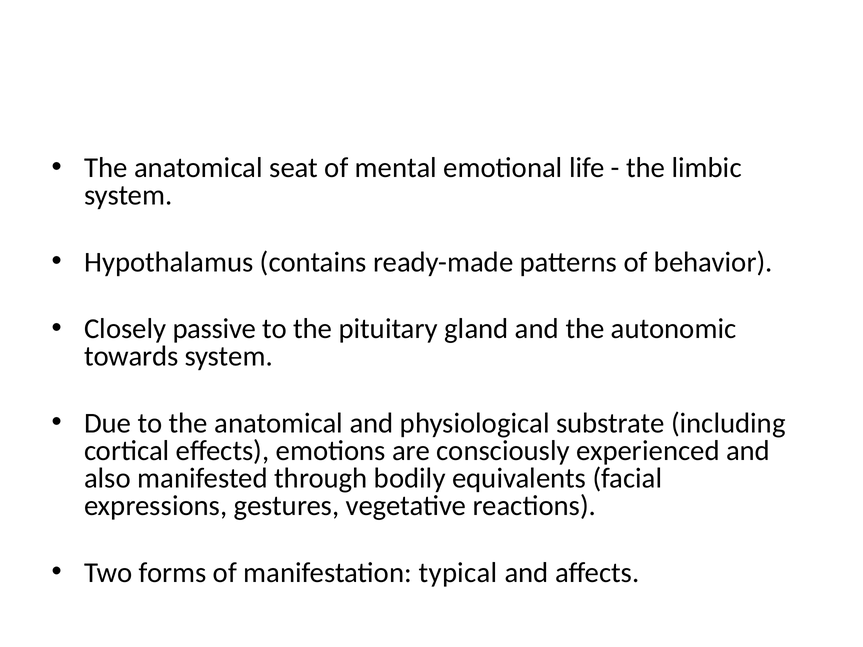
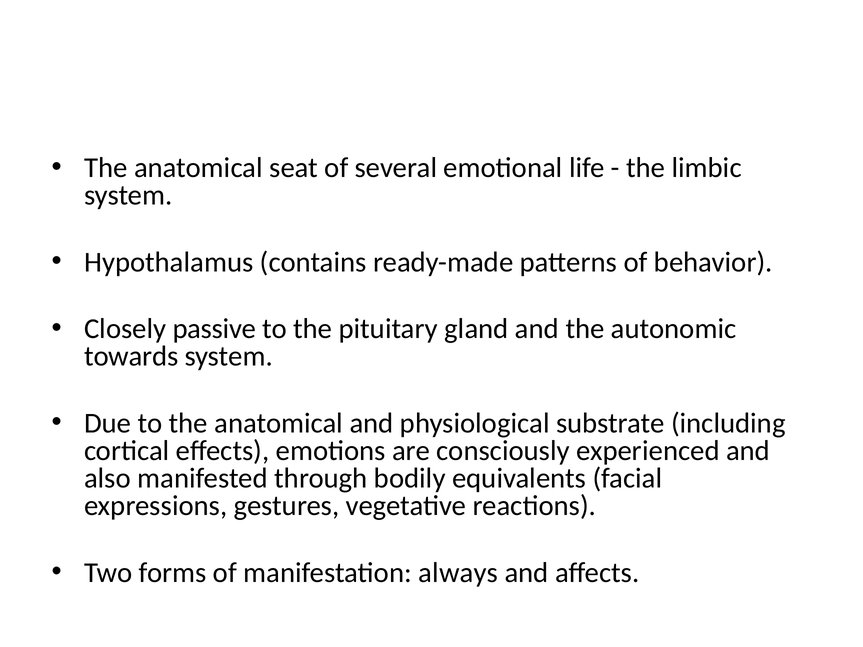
mental: mental -> several (396, 168)
typical: typical -> always (458, 573)
